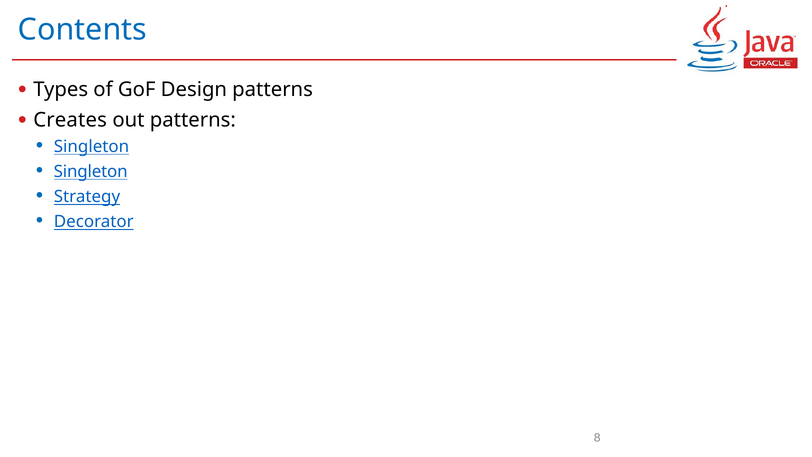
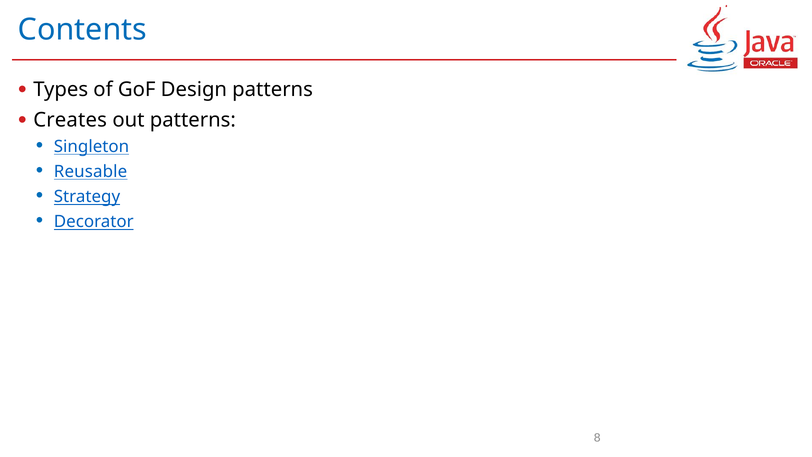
Singleton: Singleton -> Reusable (91, 172)
